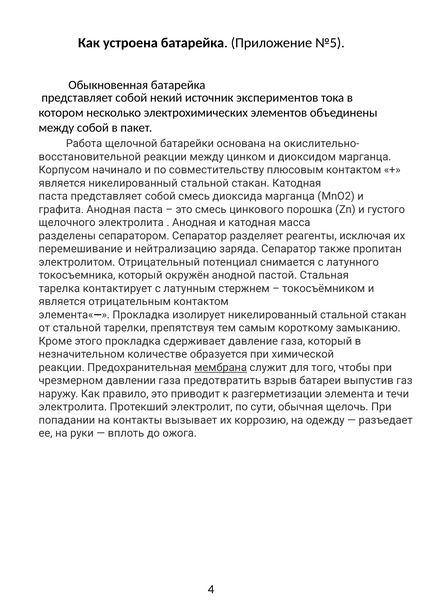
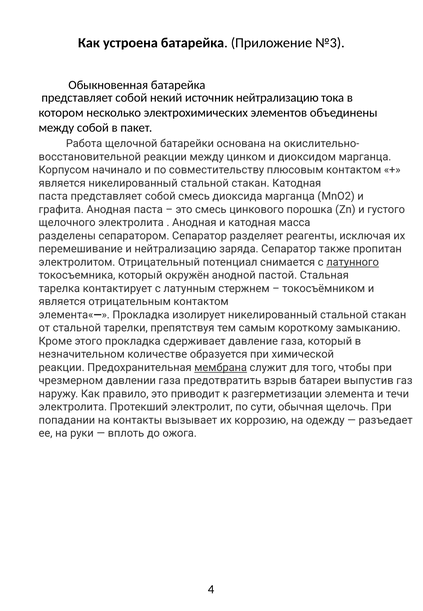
№5: №5 -> №3 (330, 43)
источник экспериментов: экспериментов -> нейтрализацию (277, 98)
латунного underline: none -> present (353, 262)
